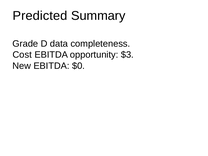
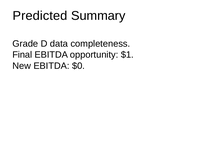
Cost: Cost -> Final (22, 55)
$3: $3 -> $1 (127, 55)
